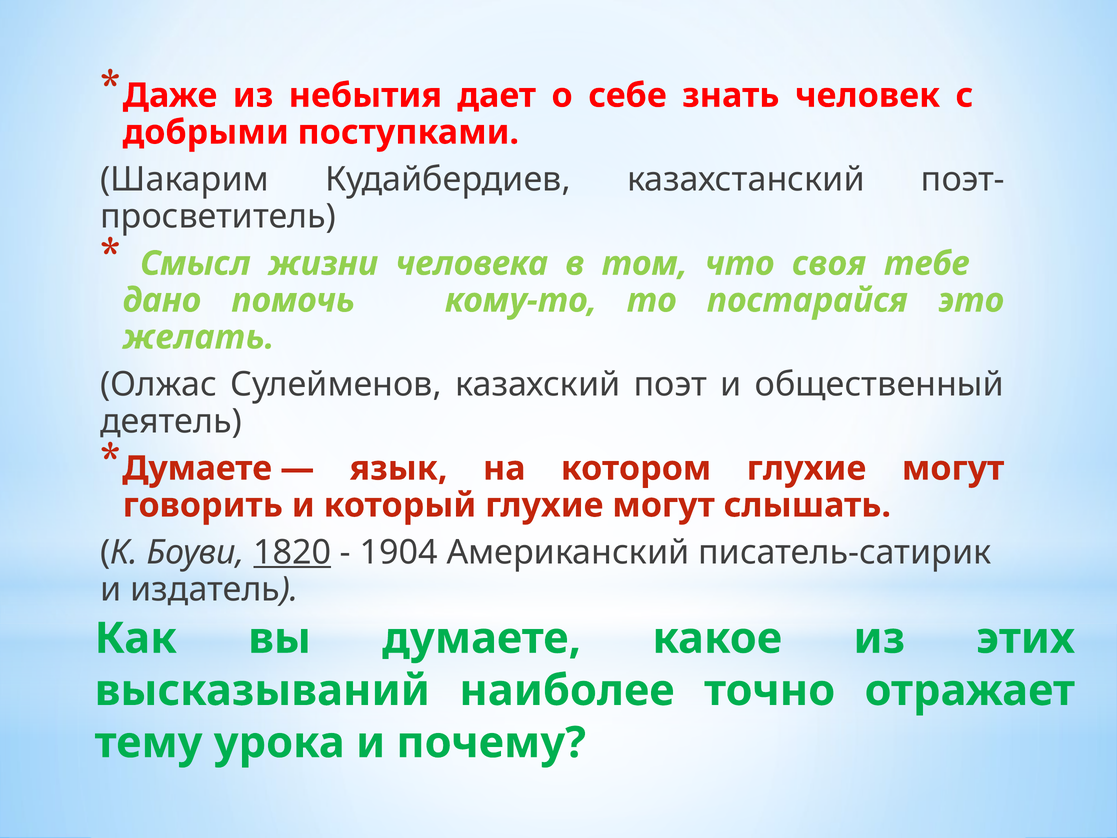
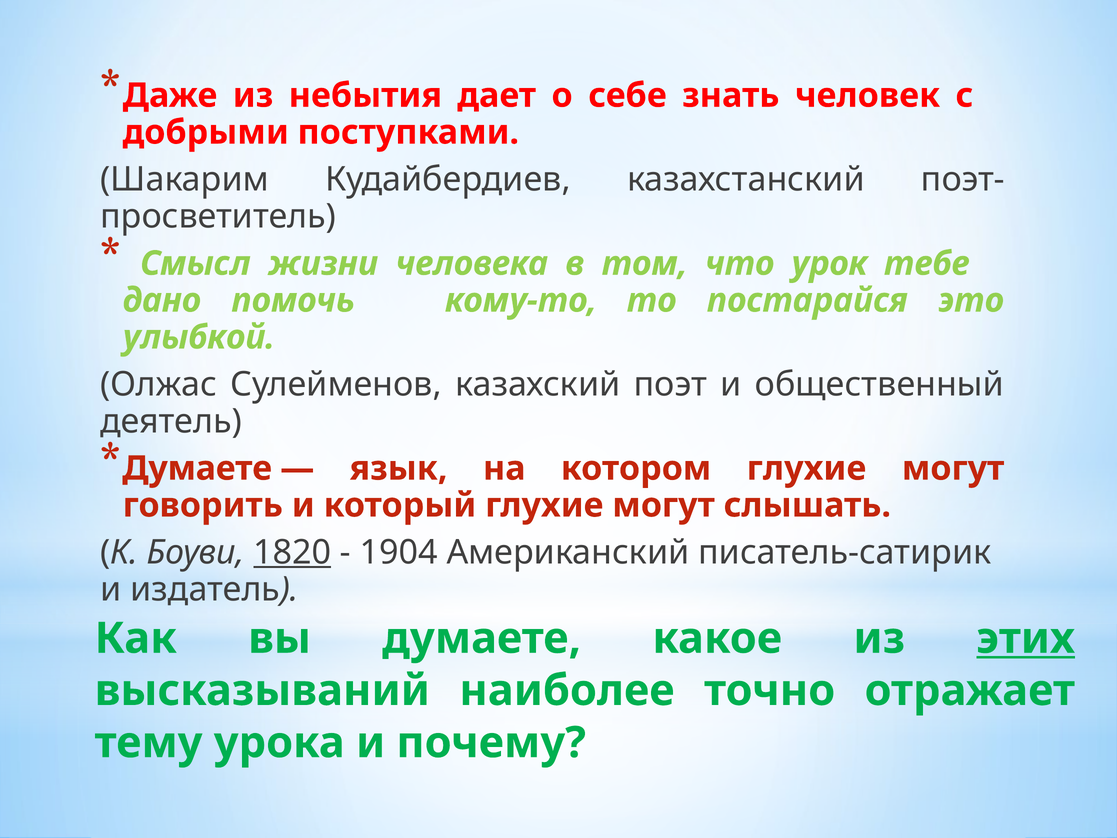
своя: своя -> урок (829, 263)
желать: желать -> улыбкой (199, 337)
этих underline: none -> present (1026, 638)
